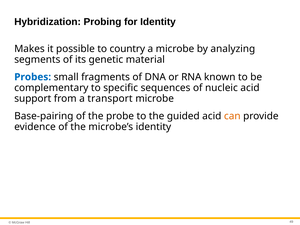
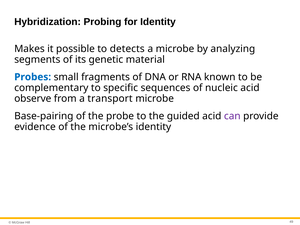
country: country -> detects (127, 49)
support: support -> observe (33, 99)
can colour: orange -> purple (232, 116)
